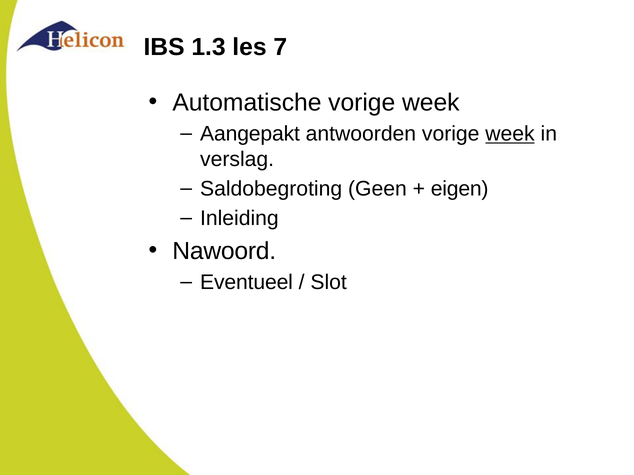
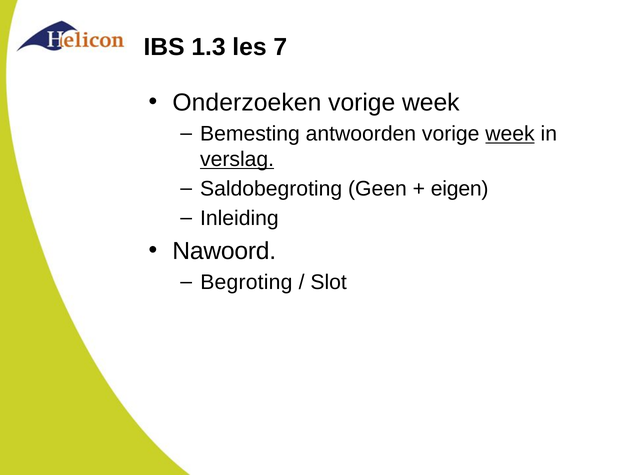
Automatische: Automatische -> Onderzoeken (247, 103)
Aangepakt: Aangepakt -> Bemesting (250, 134)
verslag underline: none -> present (237, 159)
Eventueel: Eventueel -> Begroting (246, 283)
